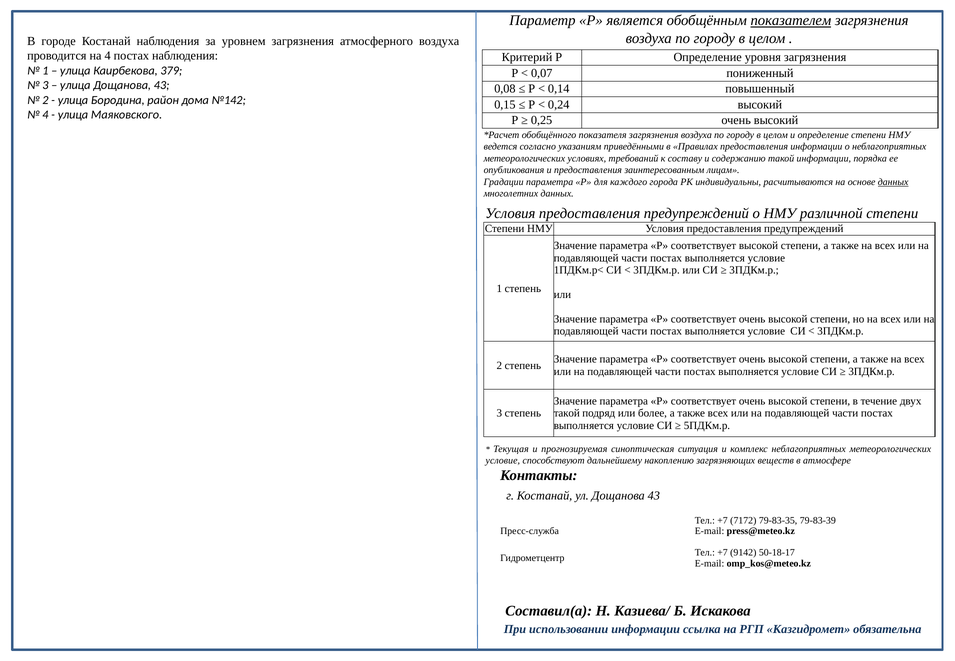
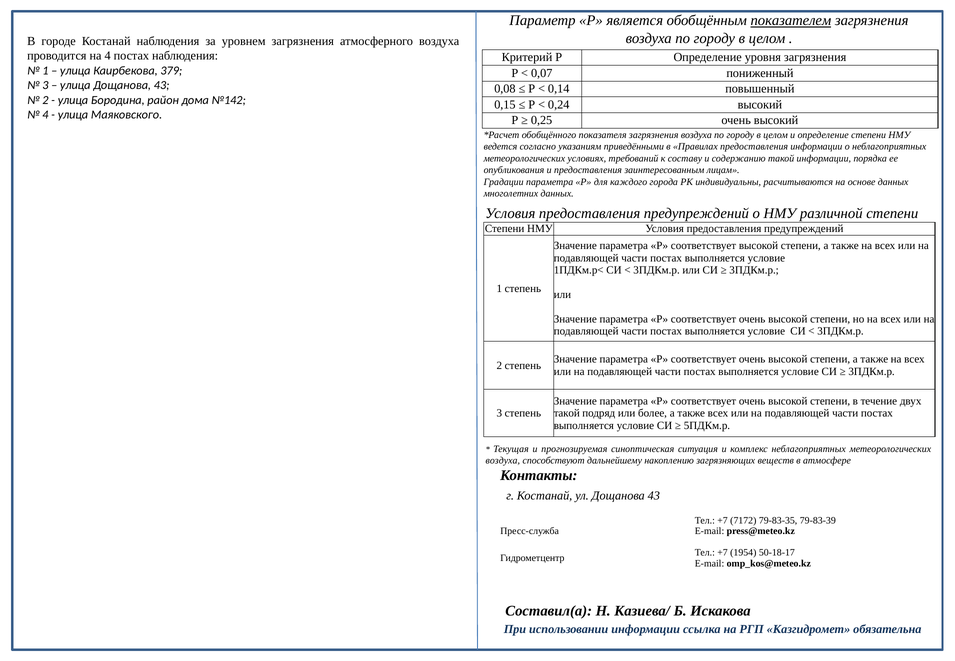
данных underline: present -> none (893, 182)
условие: условие -> воздуха (503, 461)
9142: 9142 -> 1954 (743, 553)
